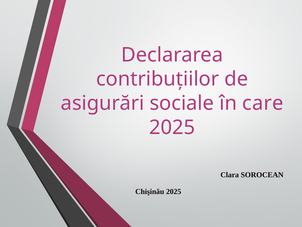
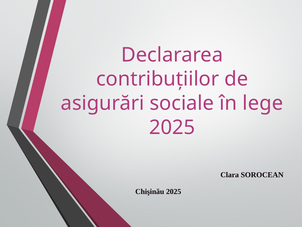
care: care -> lege (263, 103)
